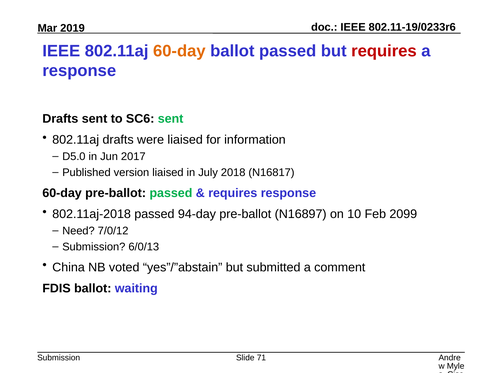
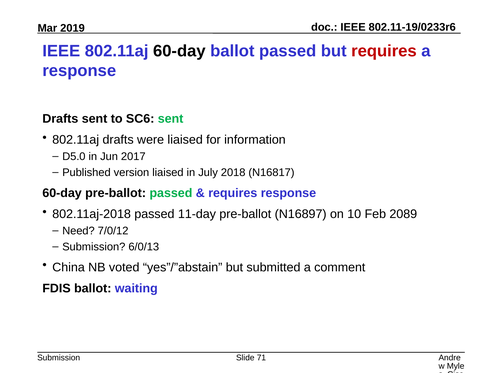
60-day colour: orange -> black (179, 51)
94-day: 94-day -> 11-day (197, 214)
2099: 2099 -> 2089 (403, 214)
